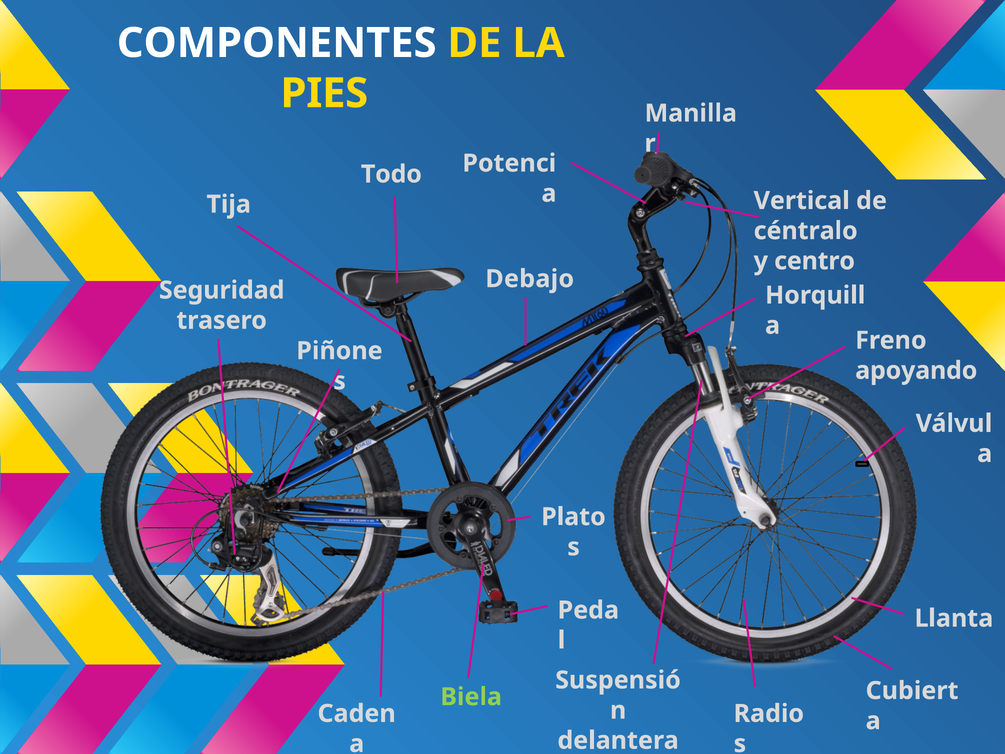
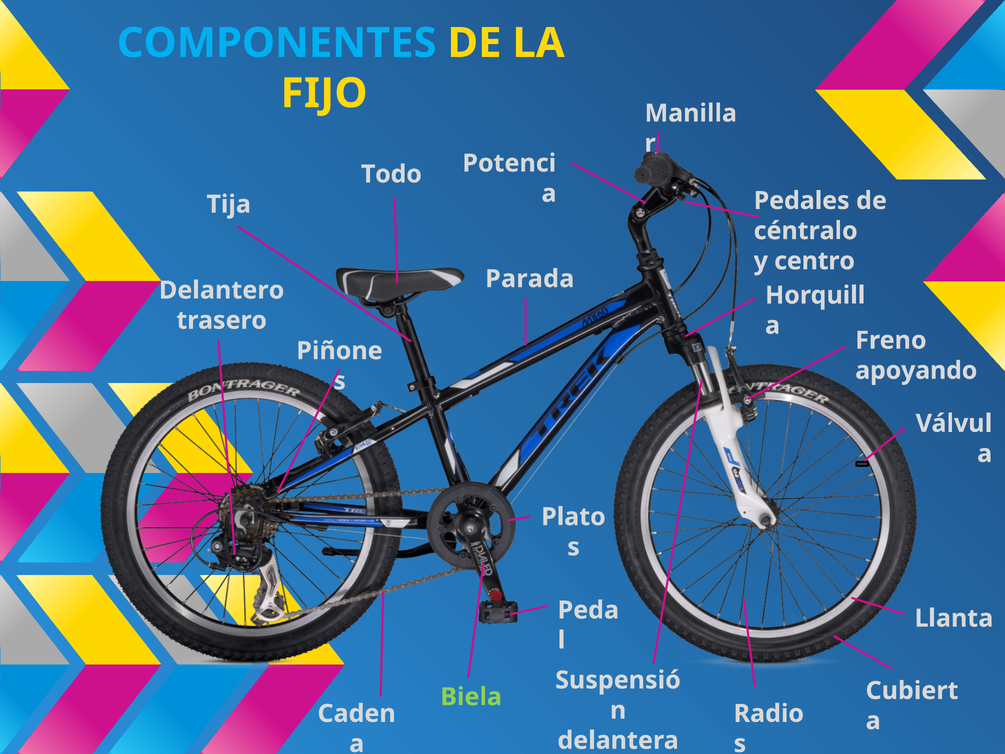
COMPONENTES colour: white -> light blue (277, 43)
PIES: PIES -> FIJO (324, 93)
Vertical: Vertical -> Pedales (802, 201)
Debajo: Debajo -> Parada (530, 279)
Seguridad: Seguridad -> Delantero (222, 290)
